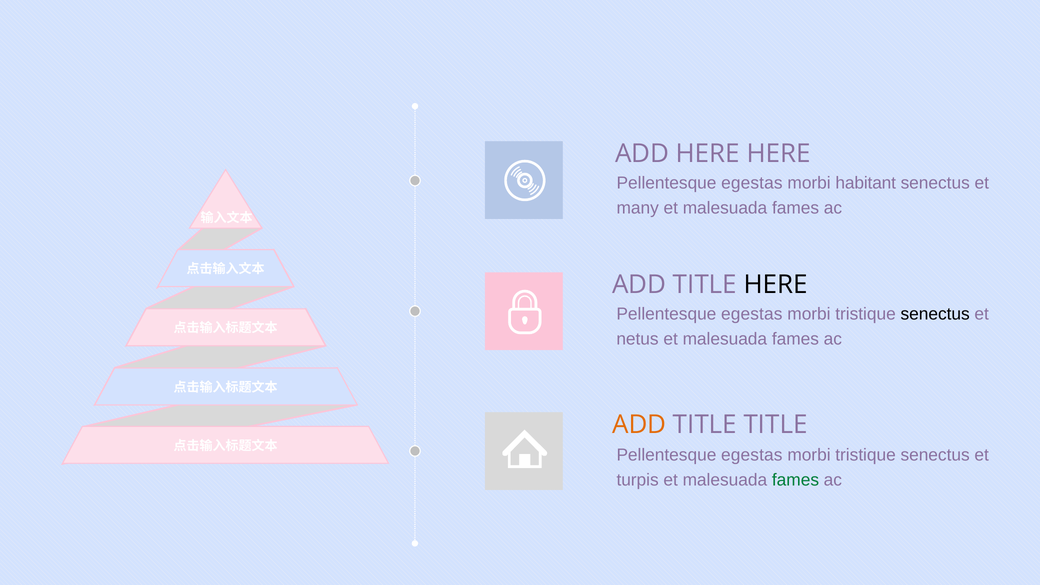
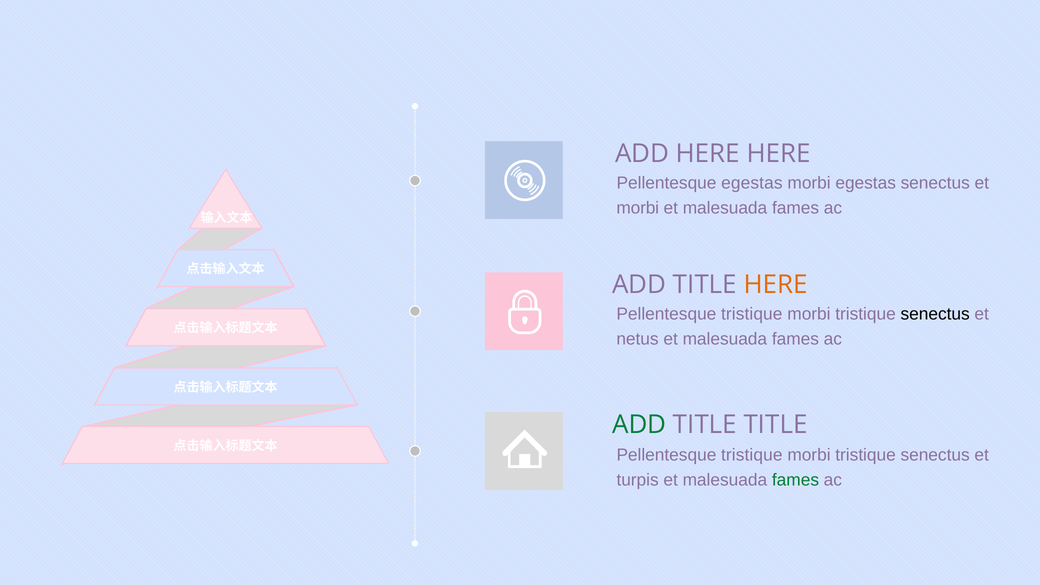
morbi habitant: habitant -> egestas (866, 183)
many: many -> morbi (638, 208)
HERE colour: black -> orange (776, 285)
egestas: egestas -> tristique (752, 314)
ADD colour: orange -> green (639, 425)
egestas: egestas -> tristique (752, 455)
